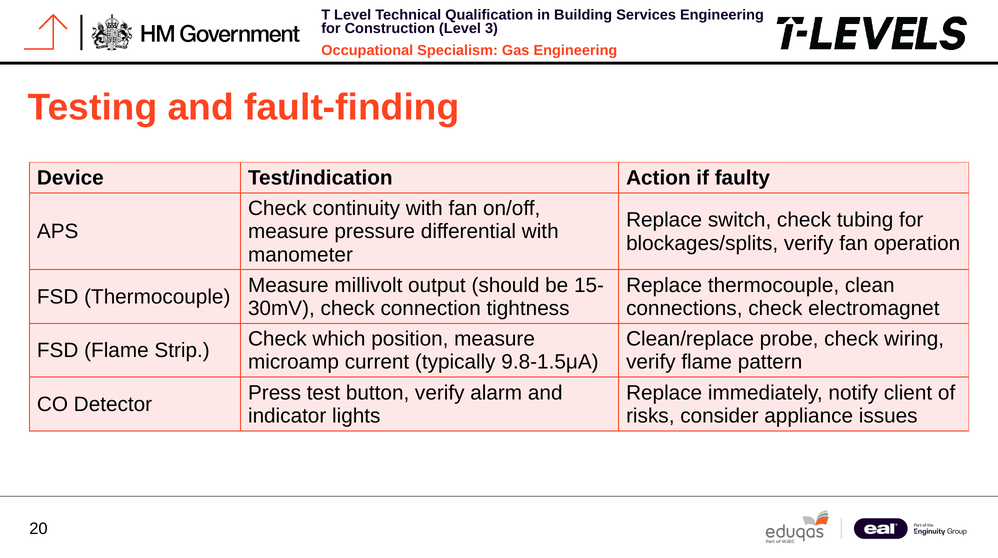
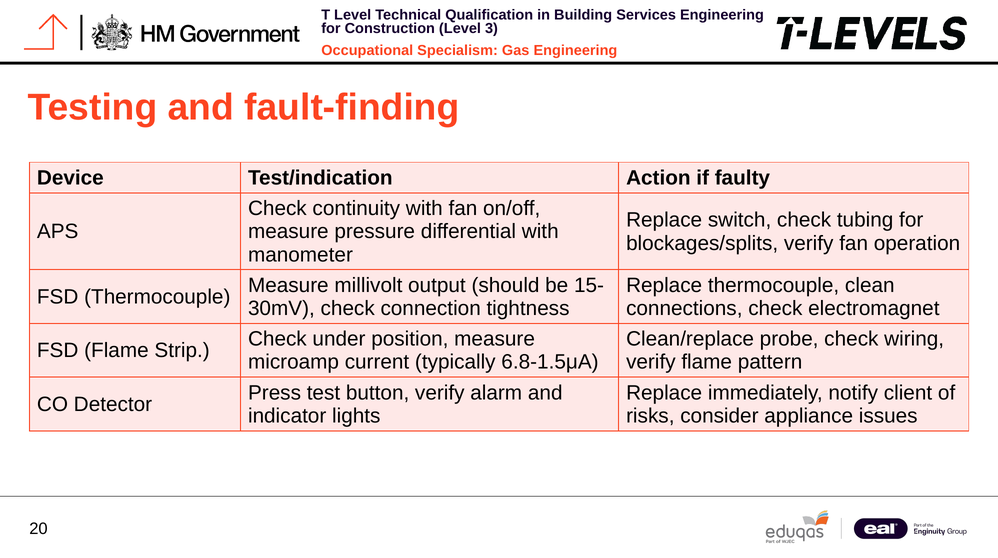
which: which -> under (339, 339)
9.8-1.5μA: 9.8-1.5μA -> 6.8-1.5μA (550, 362)
